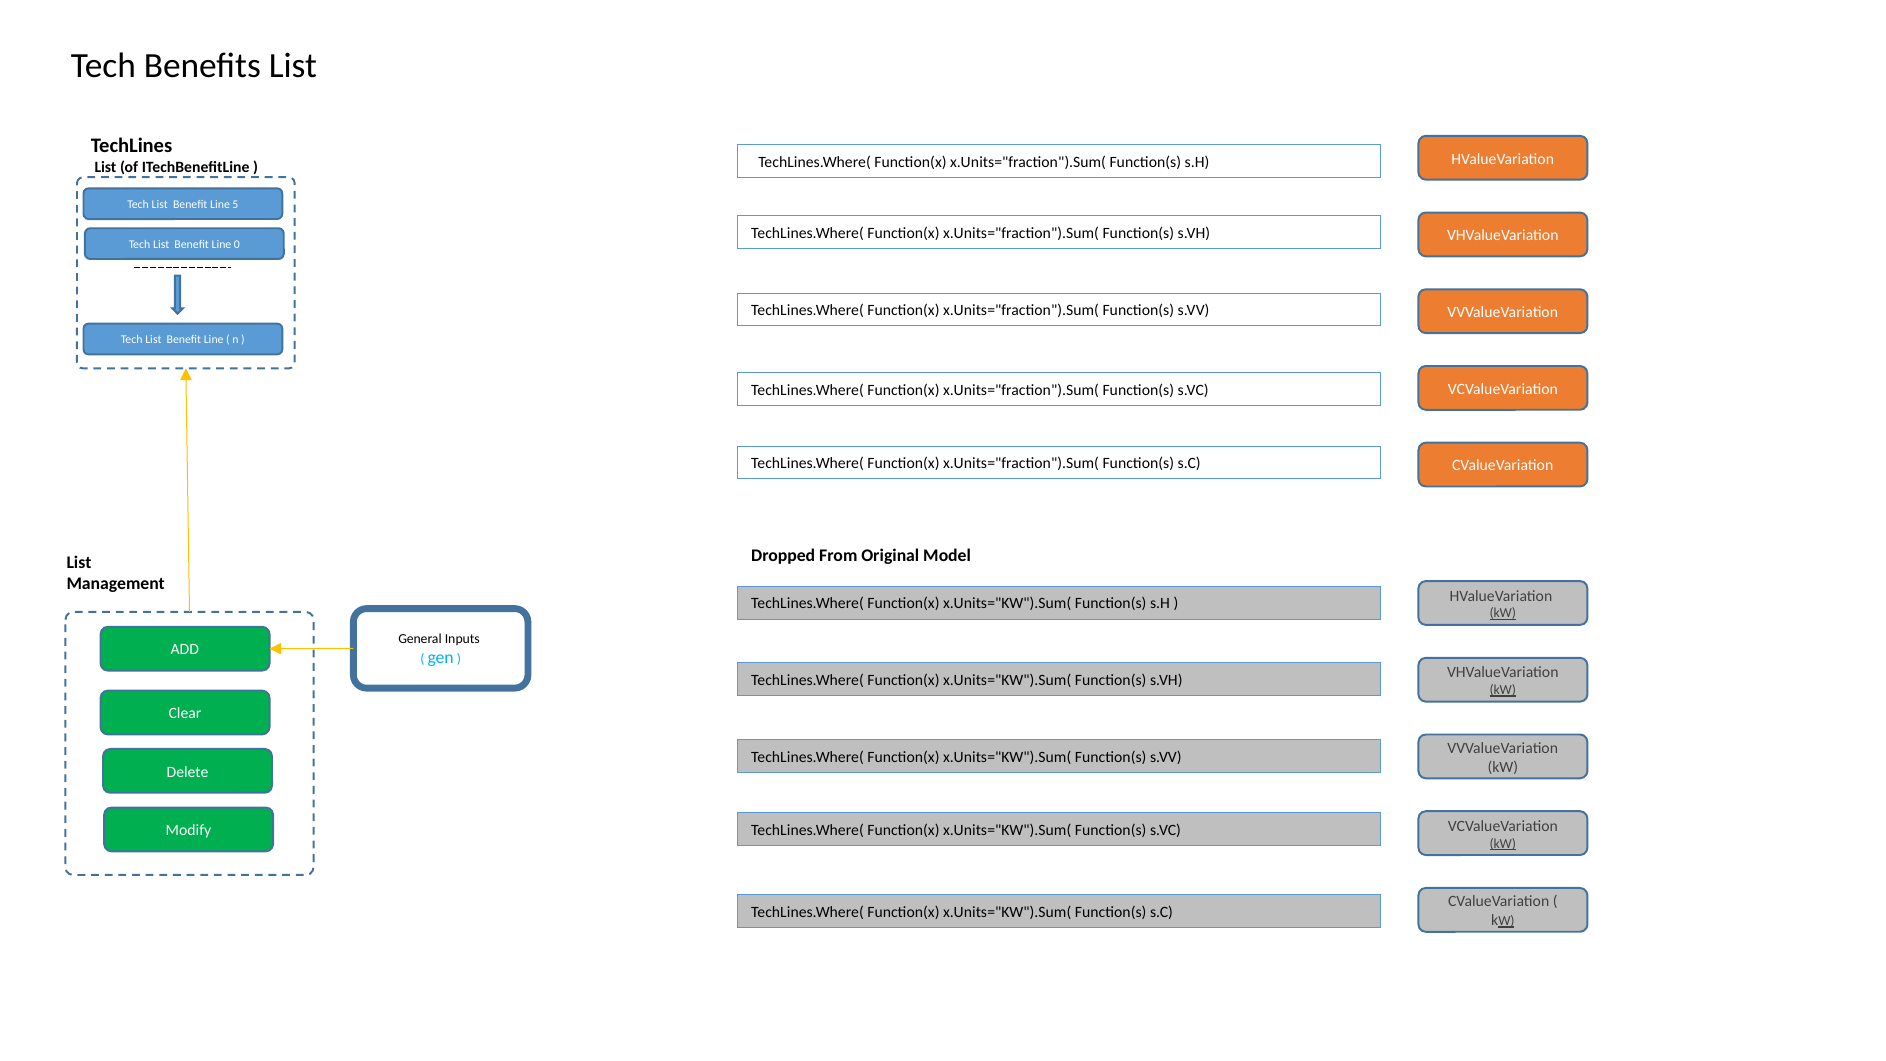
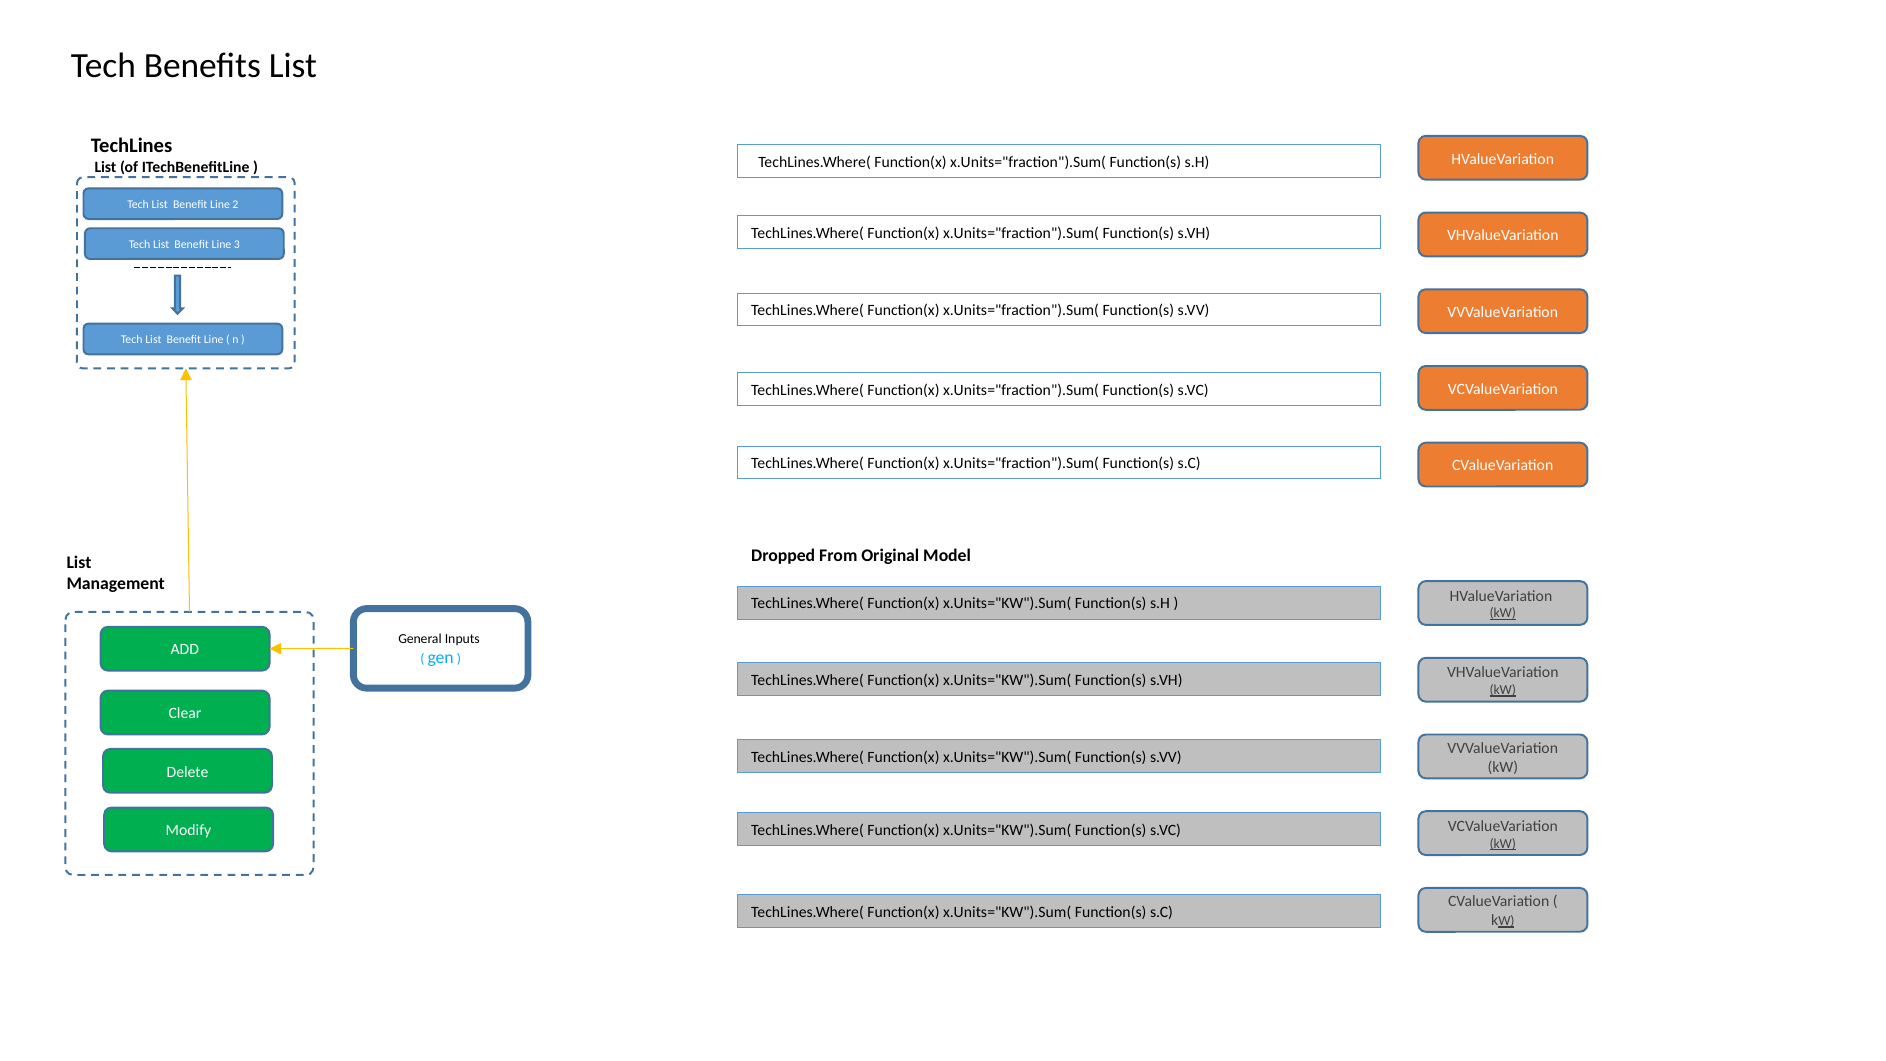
5: 5 -> 2 (235, 204)
0: 0 -> 3 (237, 244)
